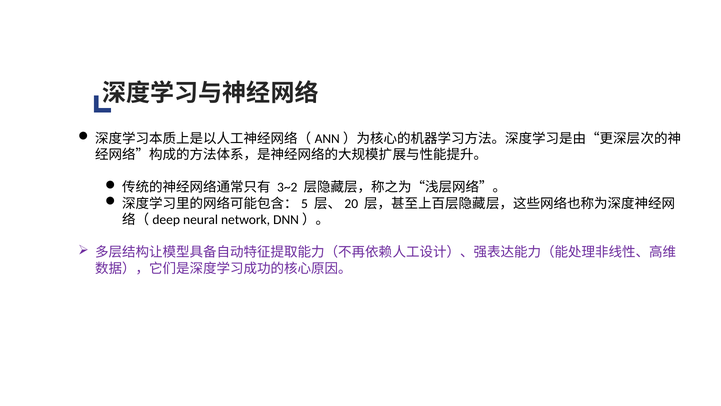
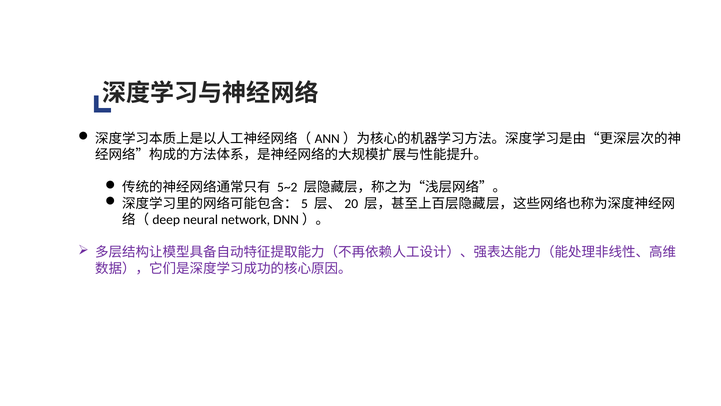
3~2: 3~2 -> 5~2 (287, 187)
